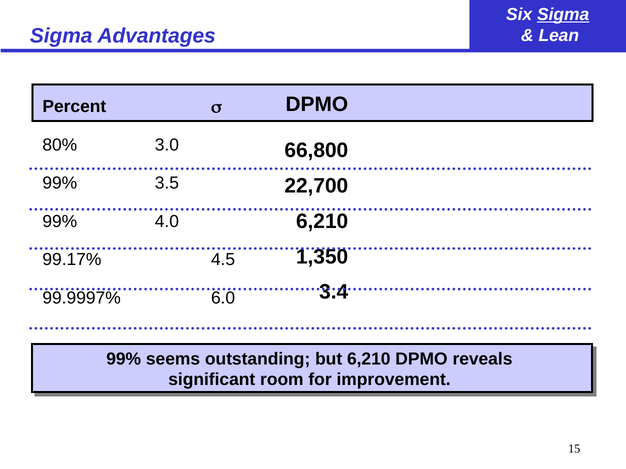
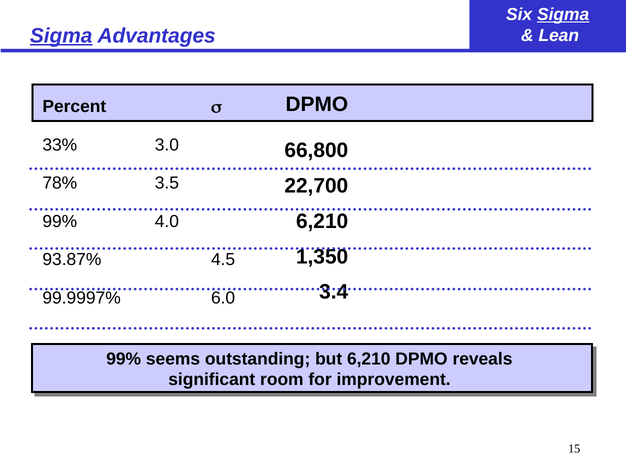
Sigma underline: none -> present (61, 36)
80%: 80% -> 33% (60, 145)
99%: 99% -> 78% (60, 183)
99.17%: 99.17% -> 93.87% (72, 260)
